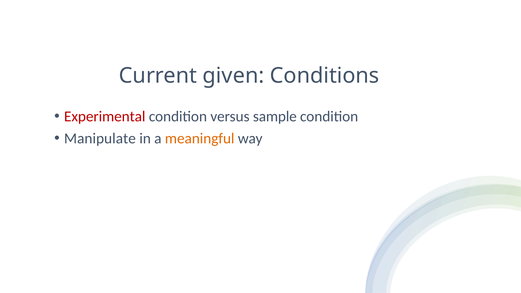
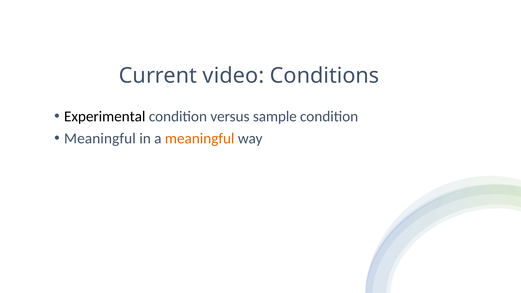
given: given -> video (233, 76)
Experimental colour: red -> black (105, 117)
Manipulate: Manipulate -> Meaningful (100, 138)
